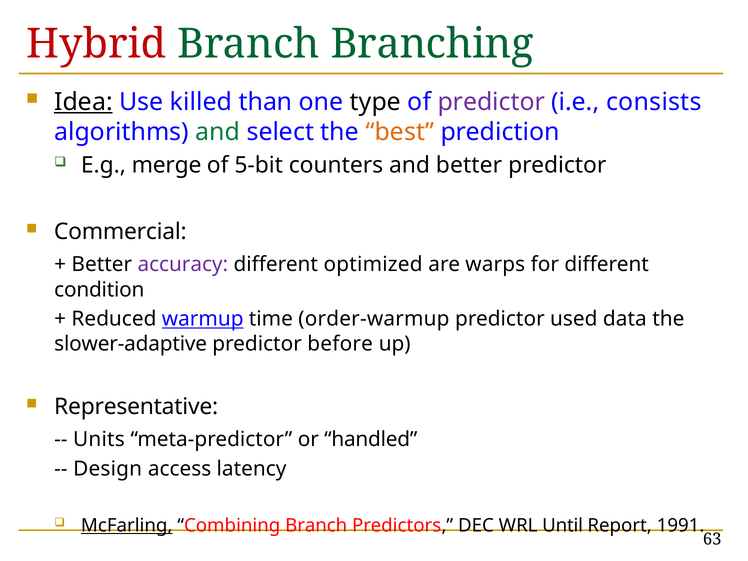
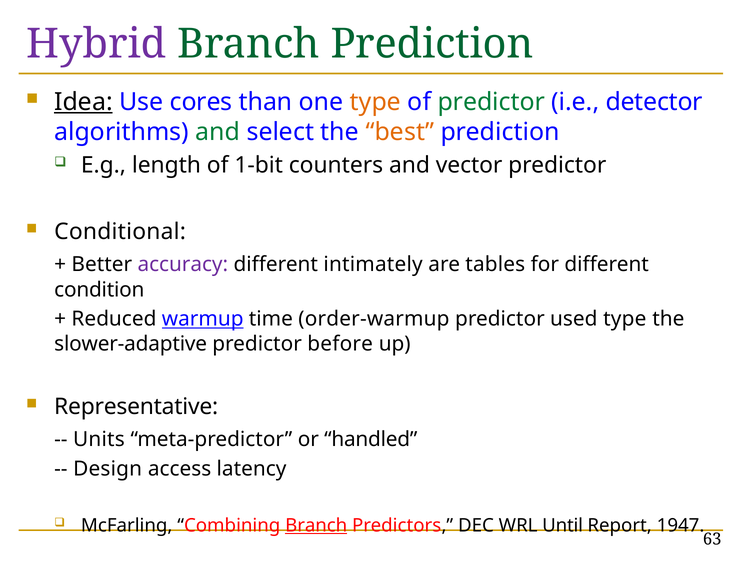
Hybrid colour: red -> purple (96, 44)
Branch Branching: Branching -> Prediction (432, 44)
killed: killed -> cores (201, 102)
type colour: black -> orange (375, 102)
predictor colour: purple -> green (491, 102)
consists: consists -> detector (654, 102)
merge: merge -> length (166, 165)
5-bit: 5-bit -> 1-bit (259, 165)
and better: better -> vector (469, 165)
Commercial: Commercial -> Conditional (120, 232)
optimized: optimized -> intimately (373, 265)
warps: warps -> tables (495, 265)
used data: data -> type (625, 319)
McFarling underline: present -> none (127, 525)
Branch underline: none -> present (316, 525)
1991: 1991 -> 1947 (681, 525)
